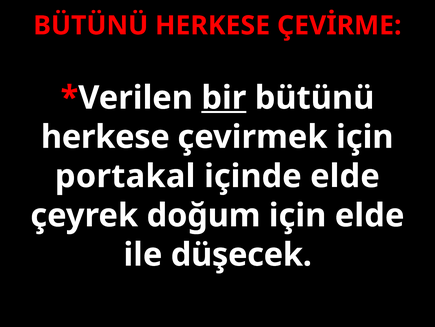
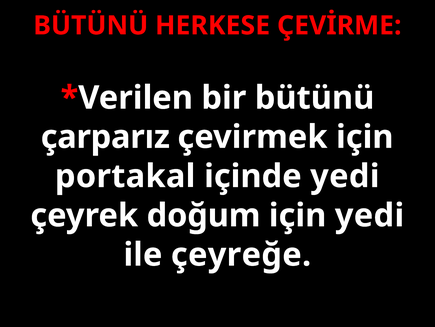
bir underline: present -> none (224, 98)
herkese: herkese -> çarparız (105, 137)
içinde elde: elde -> yedi (345, 176)
için elde: elde -> yedi (370, 215)
düşecek: düşecek -> çeyreğe (241, 254)
